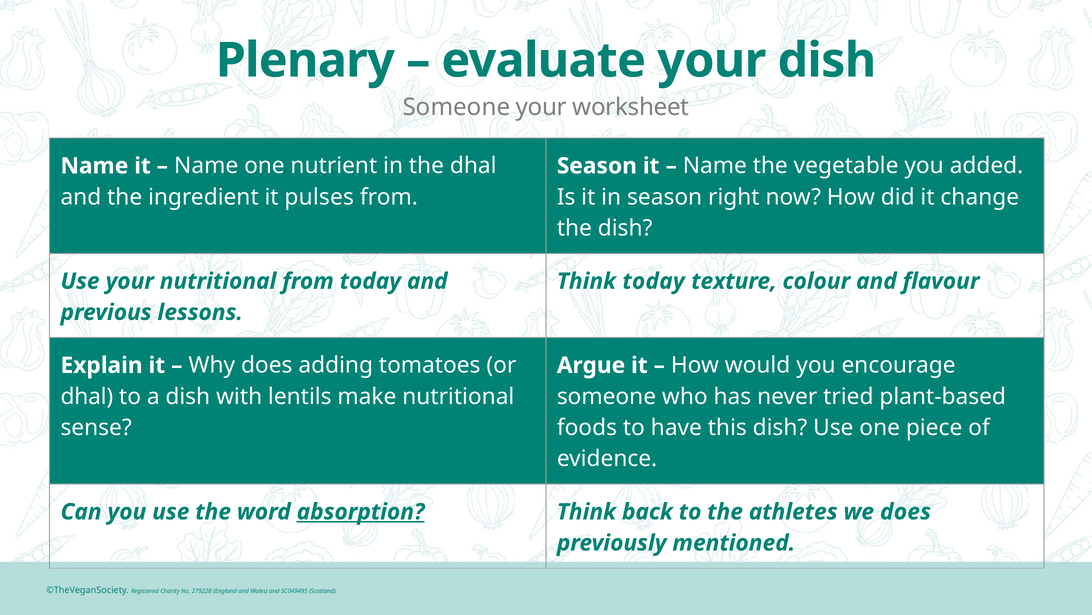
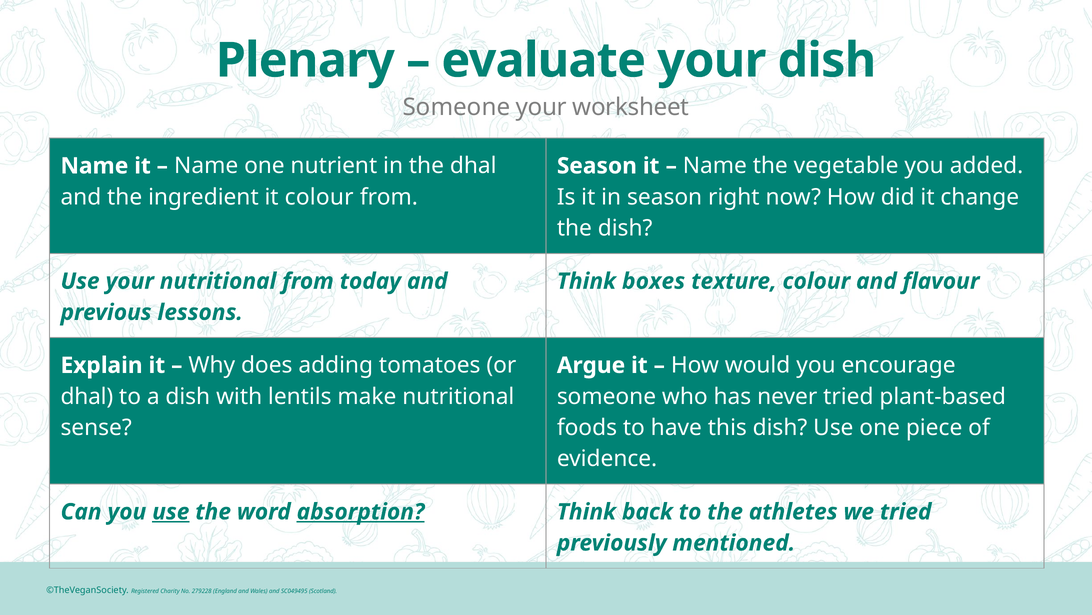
it pulses: pulses -> colour (319, 197)
Think today: today -> boxes (654, 281)
use underline: none -> present (171, 511)
we does: does -> tried (906, 511)
